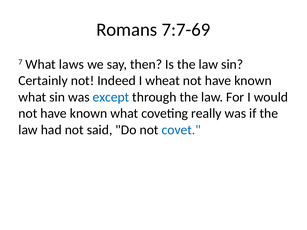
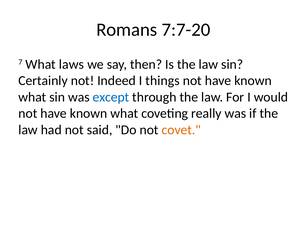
7:7-69: 7:7-69 -> 7:7-20 (186, 30)
wheat: wheat -> things (163, 81)
covet colour: blue -> orange (181, 130)
